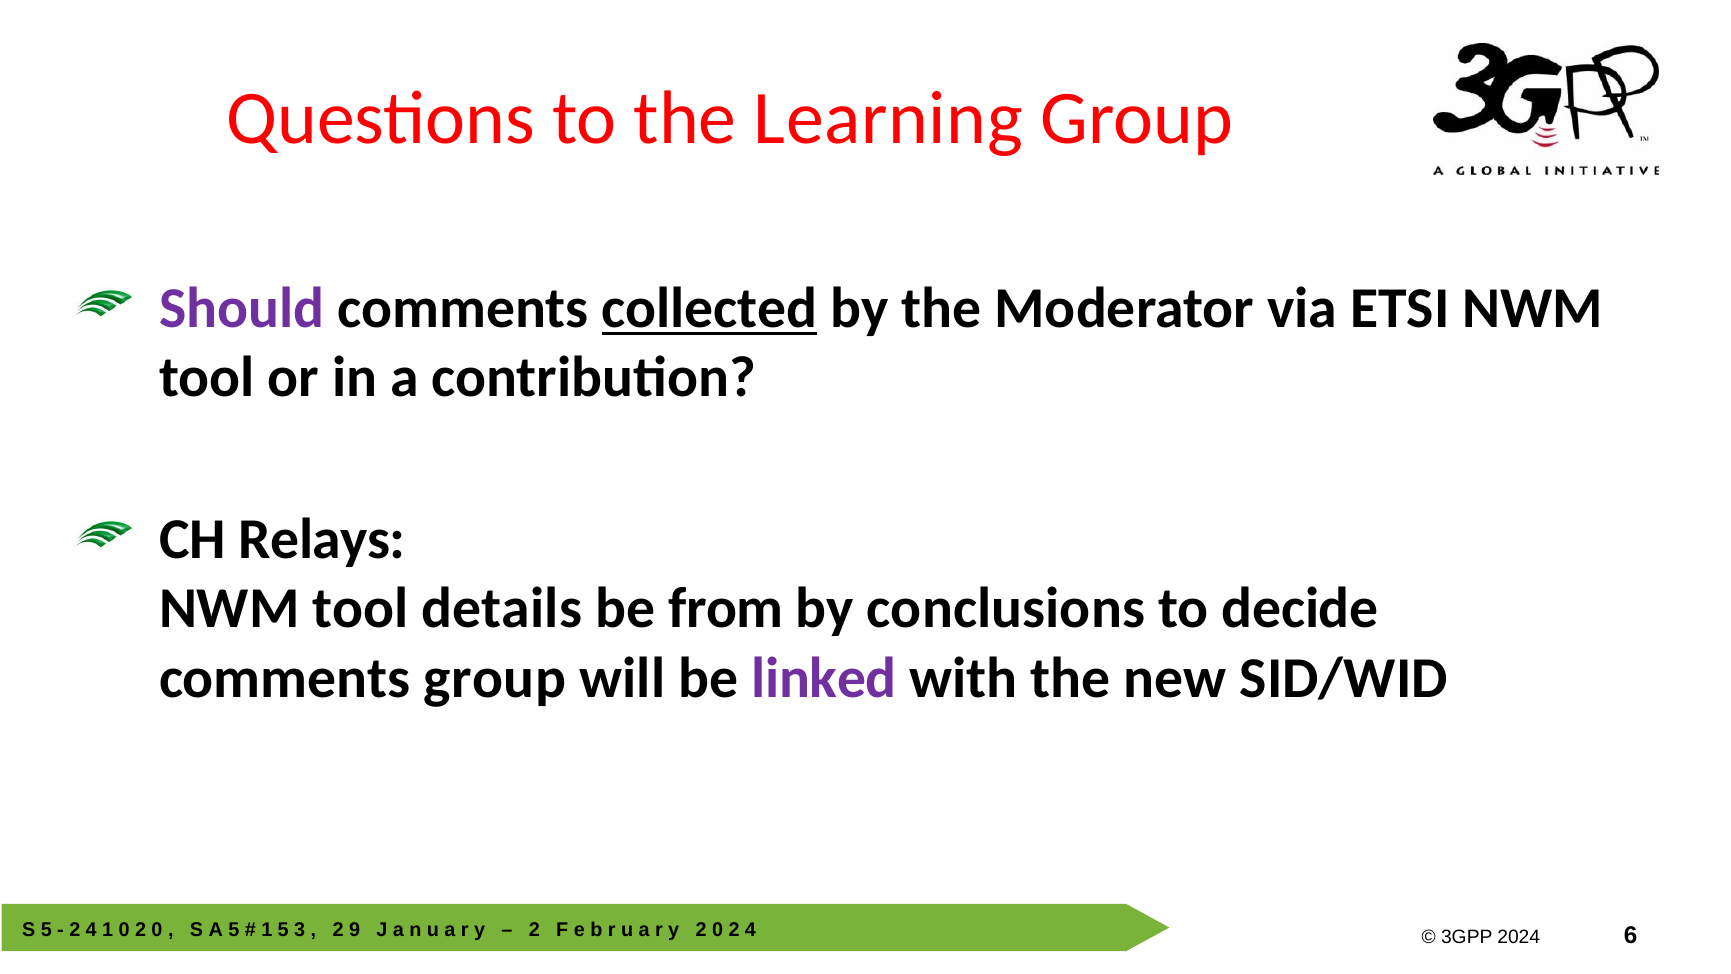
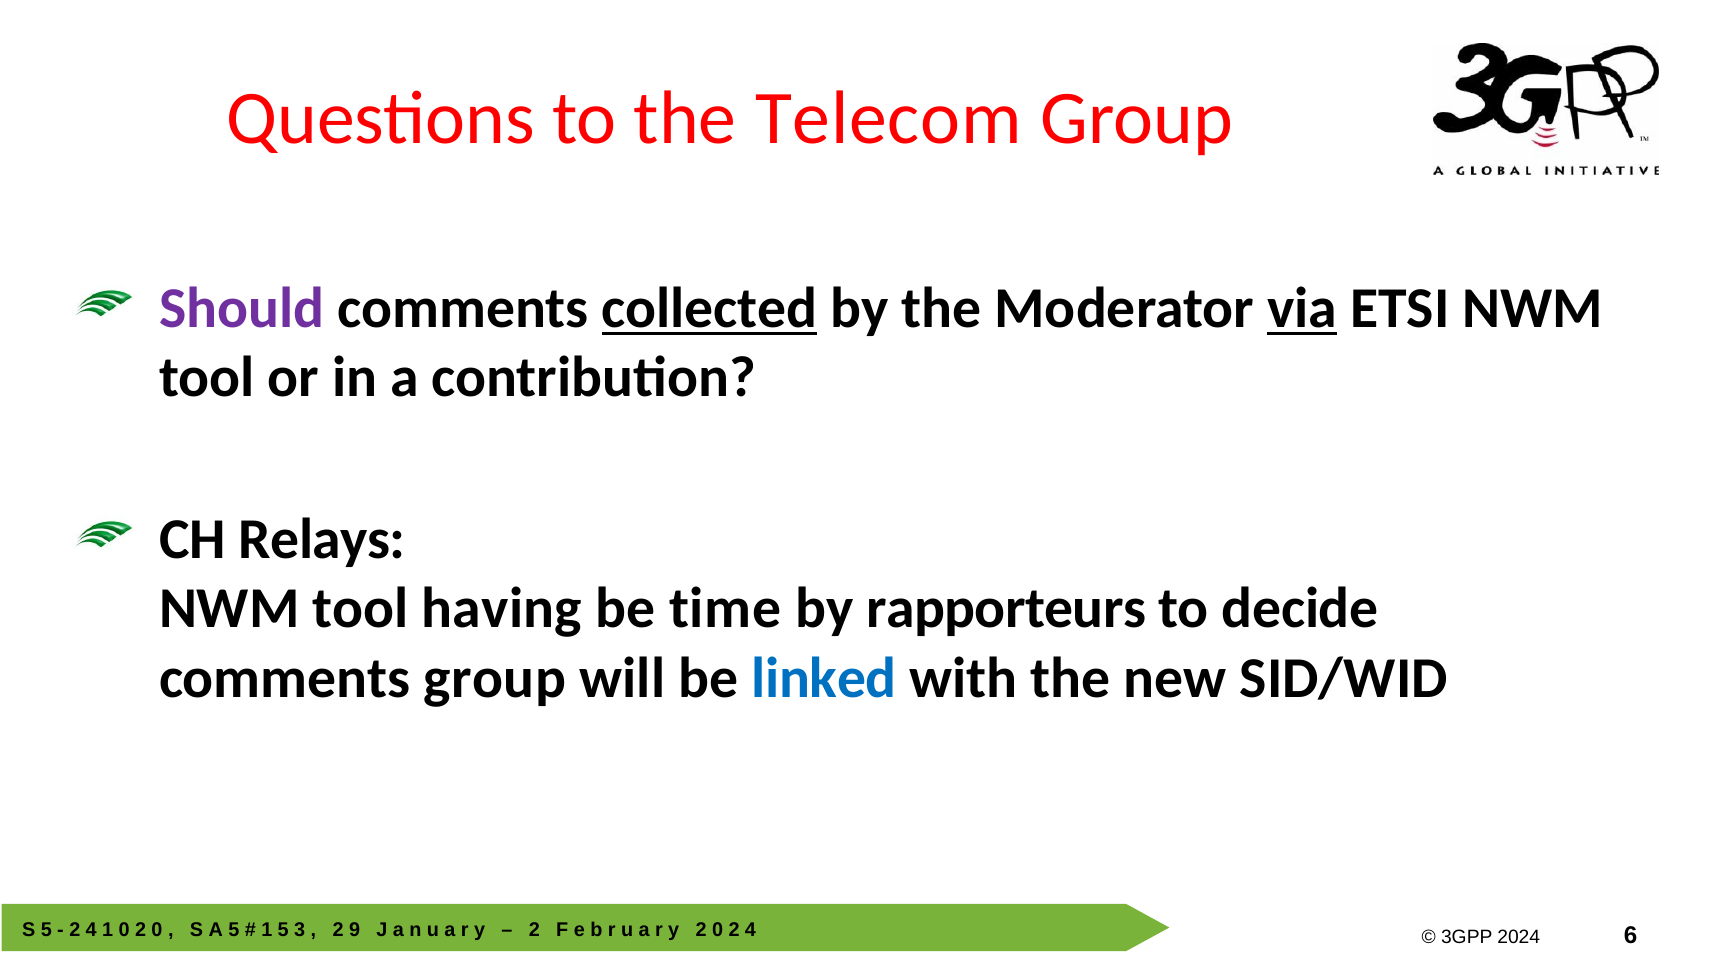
Learning: Learning -> Telecom (888, 119)
via underline: none -> present (1302, 308)
details: details -> having (502, 609)
from: from -> time (725, 609)
conclusions: conclusions -> rapporteurs (1006, 609)
linked colour: purple -> blue (824, 678)
